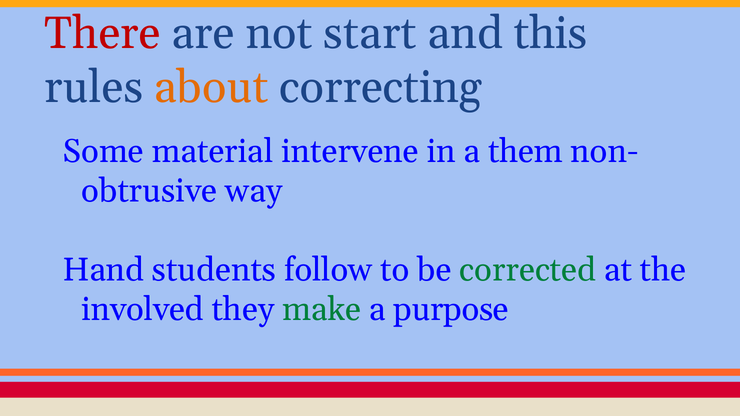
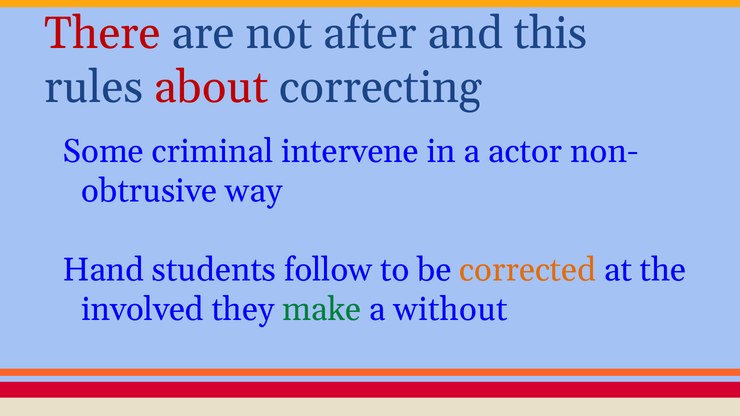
start: start -> after (370, 33)
about colour: orange -> red (211, 87)
material: material -> criminal (213, 151)
them: them -> actor (525, 151)
corrected colour: green -> orange (528, 270)
purpose: purpose -> without (451, 309)
